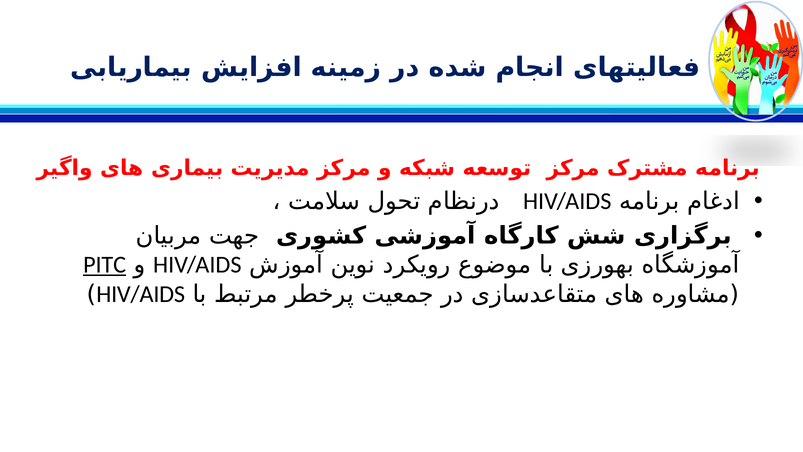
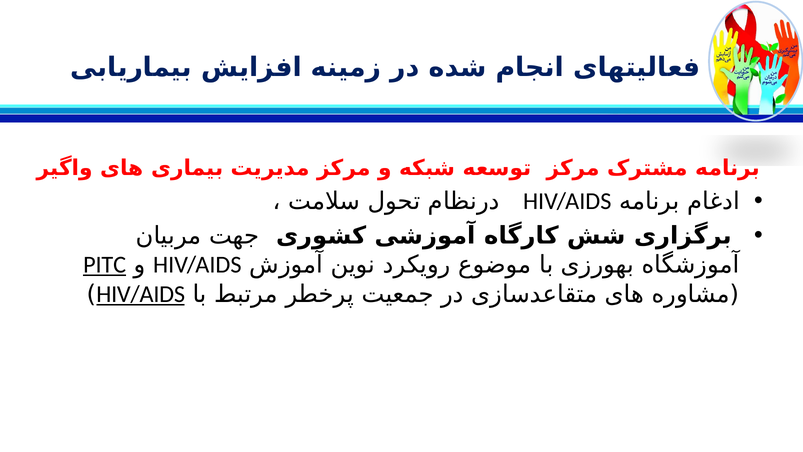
HIV/AIDS underline: none -> present (141, 294)
